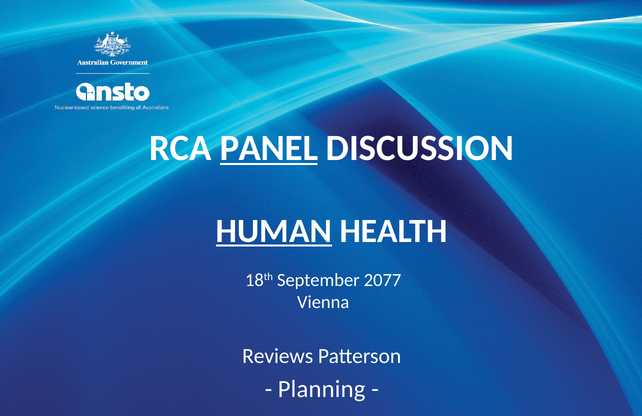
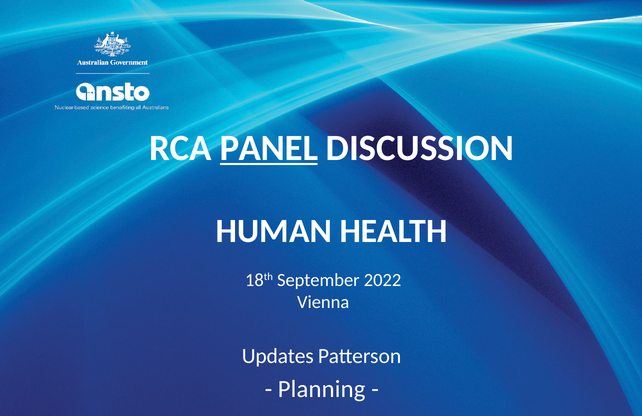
HUMAN underline: present -> none (274, 231)
2077: 2077 -> 2022 (383, 280)
Reviews: Reviews -> Updates (278, 356)
